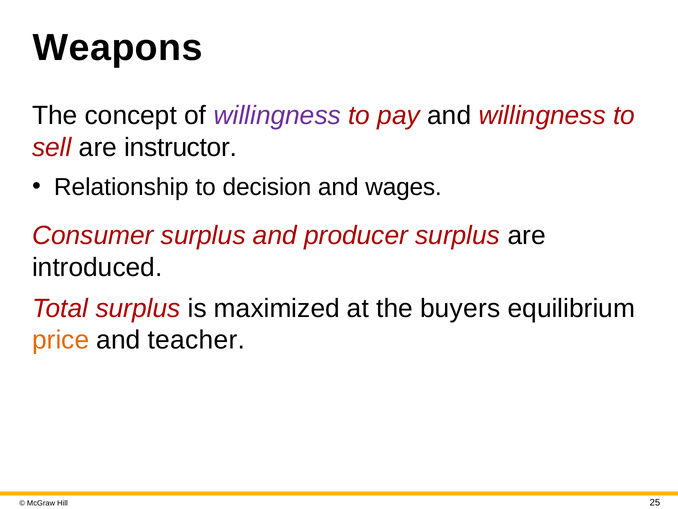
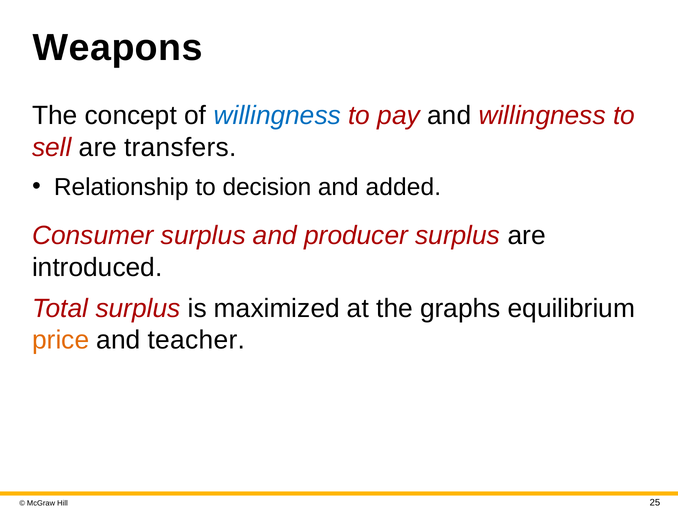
willingness colour: purple -> blue (277, 116)
instructor: instructor -> transfers (180, 147)
wages: wages -> added (403, 187)
buyers: buyers -> graphs (460, 308)
